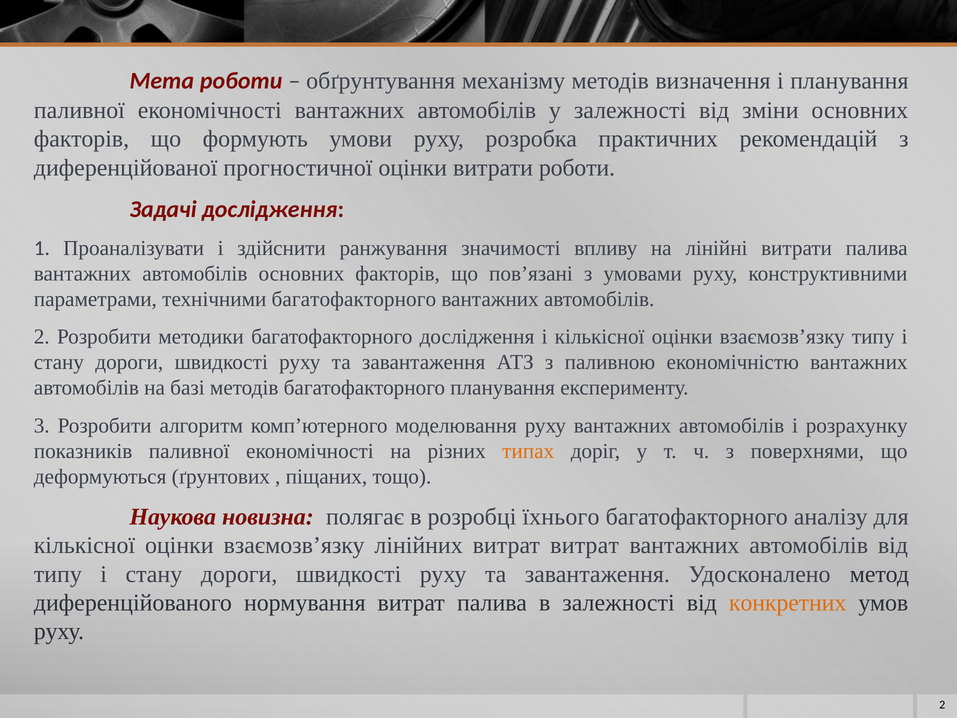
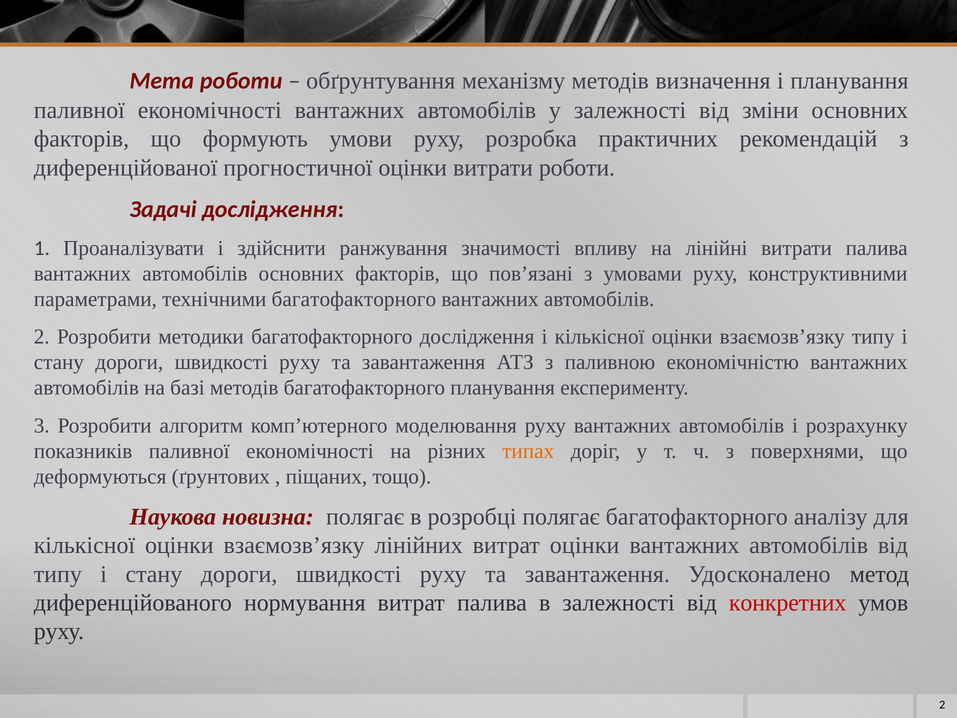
розробці їхнього: їхнього -> полягає (561, 517)
витрат витрат: витрат -> оцінки (585, 545)
конкретних colour: orange -> red (788, 603)
